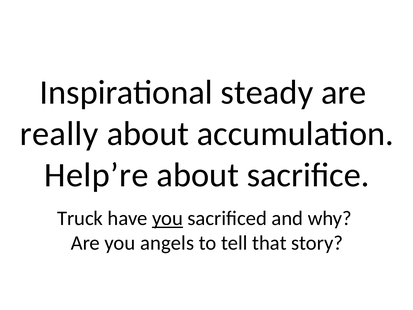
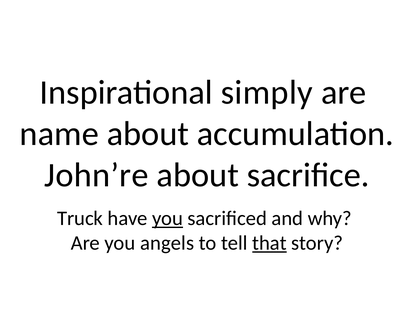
steady: steady -> simply (267, 92)
really: really -> name (59, 134)
Help’re: Help’re -> John’re (96, 175)
that underline: none -> present (269, 243)
